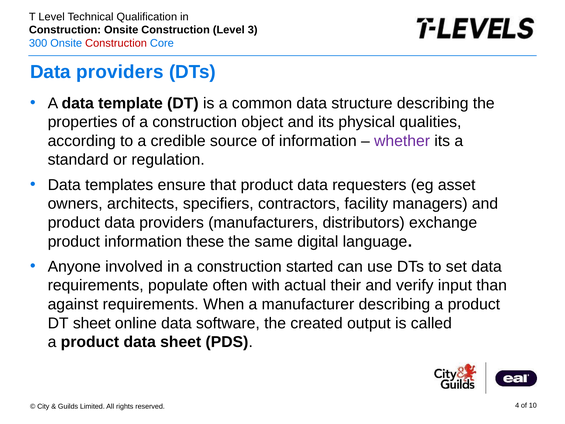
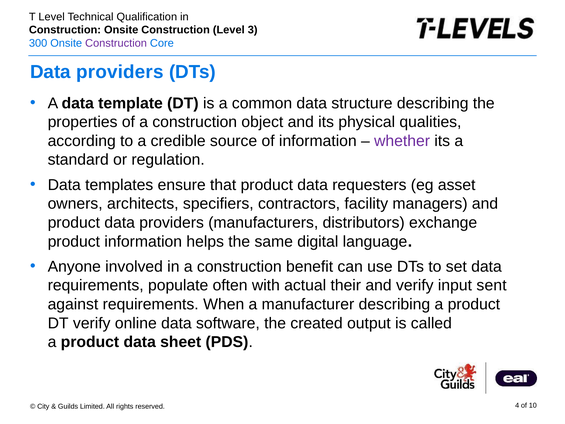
Construction colour: red -> purple (116, 43)
these: these -> helps (205, 241)
started: started -> benefit (310, 266)
than: than -> sent (492, 285)
DT sheet: sheet -> verify (92, 323)
